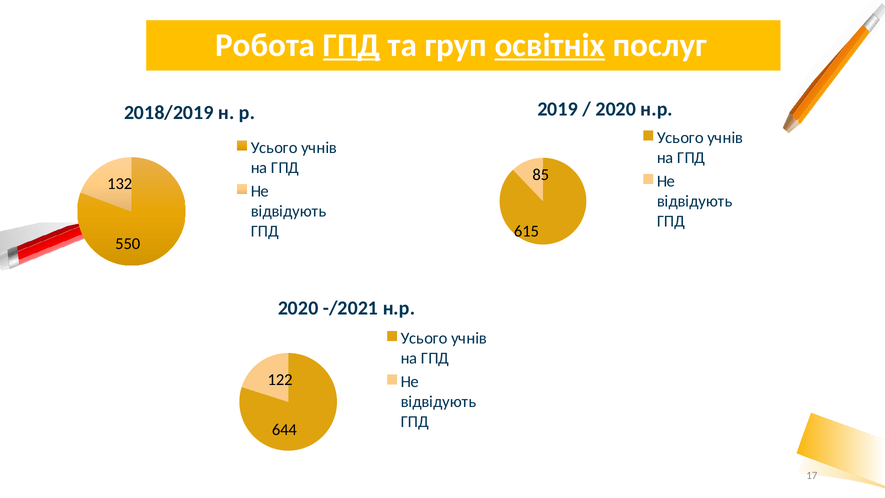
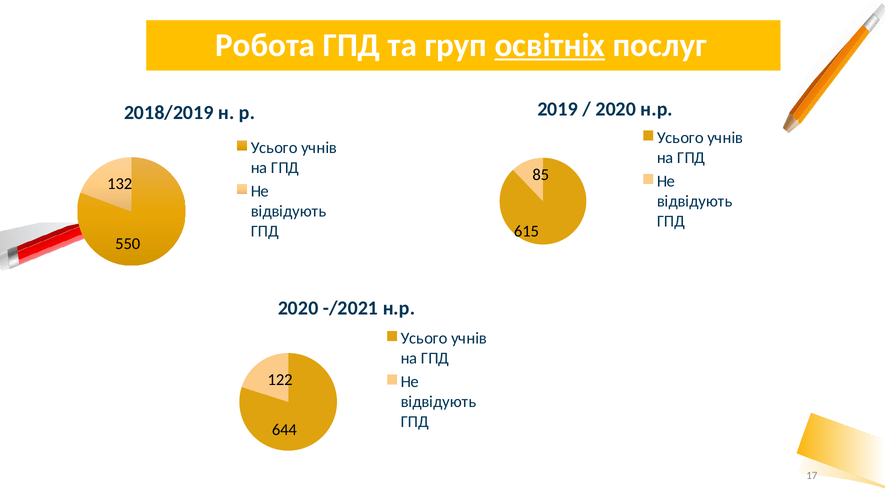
ГПД underline: present -> none (352, 45)
